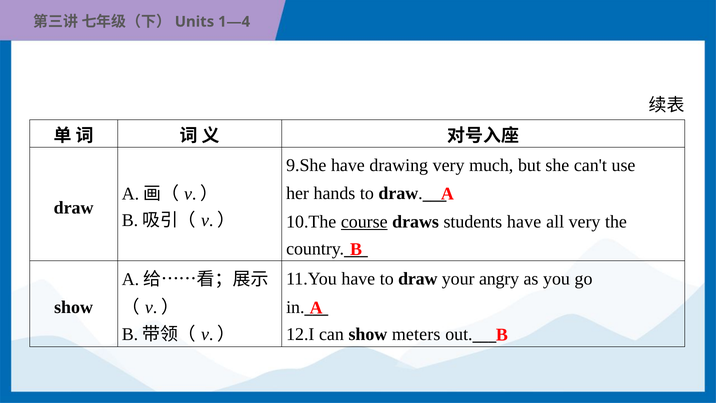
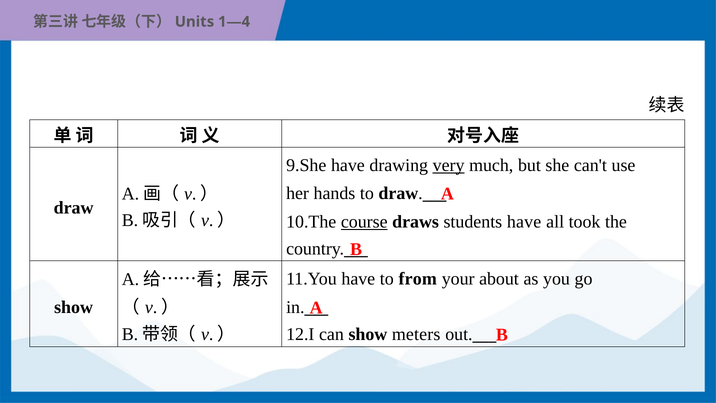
very underline: none -> present (449, 165)
all very: very -> took (585, 222)
have to draw: draw -> from (418, 279)
angry: angry -> about (499, 279)
